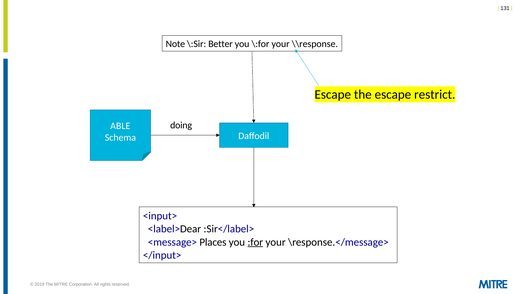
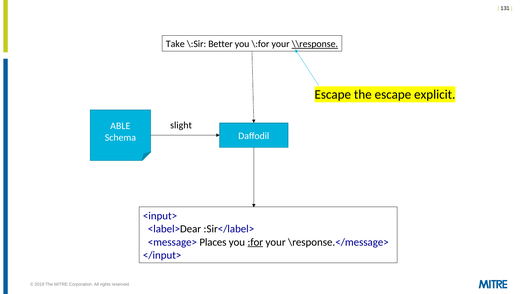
Note: Note -> Take (175, 44)
\\response underline: none -> present (315, 44)
restrict: restrict -> explicit (435, 94)
doing: doing -> slight (181, 125)
